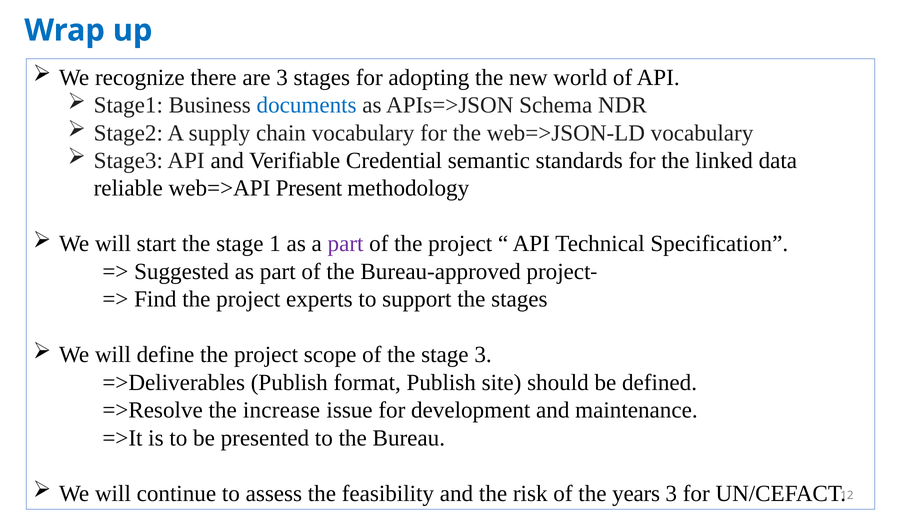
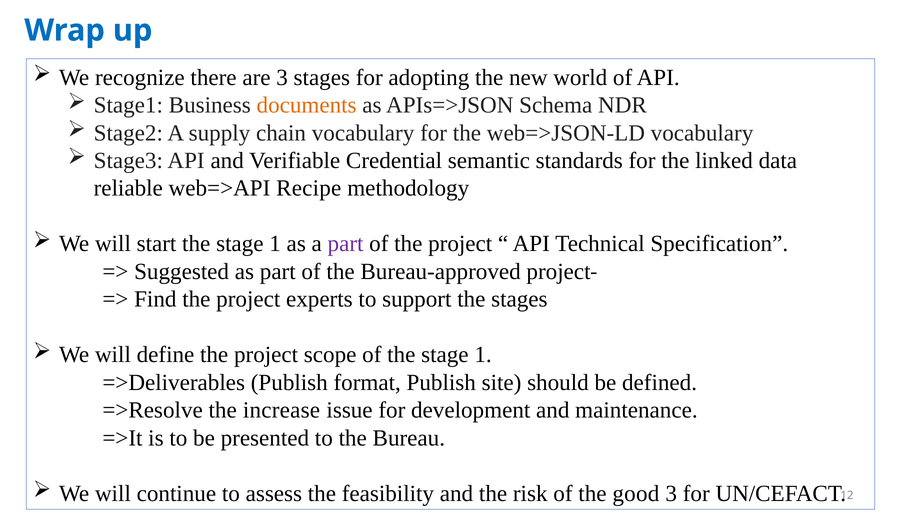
documents colour: blue -> orange (307, 105)
Present: Present -> Recipe (309, 188)
of the stage 3: 3 -> 1 (483, 355)
years: years -> good (636, 493)
